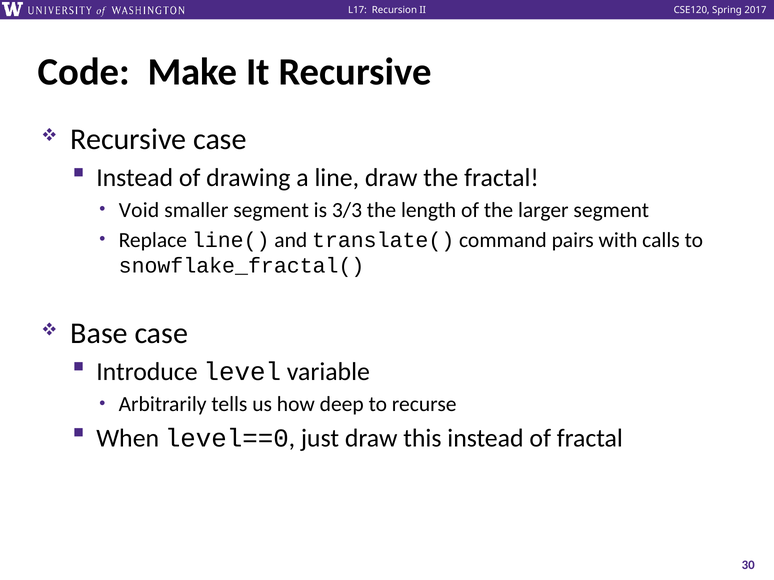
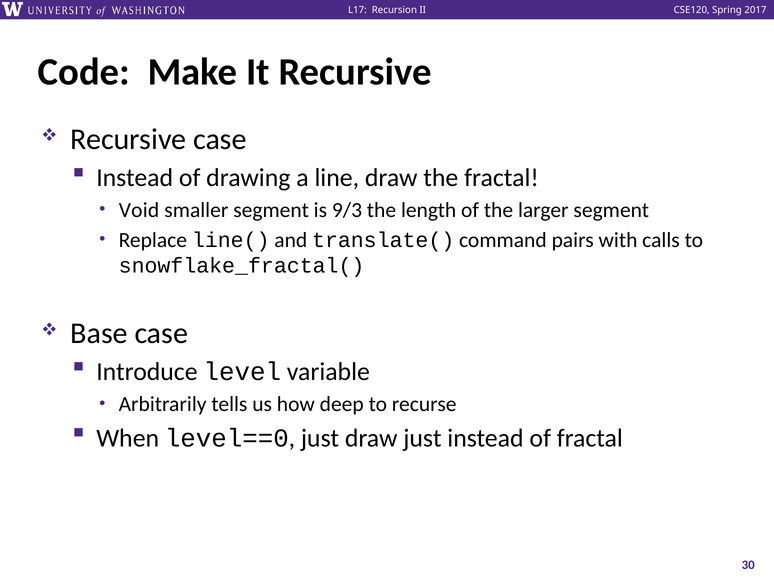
3/3: 3/3 -> 9/3 (347, 210)
draw this: this -> just (422, 438)
